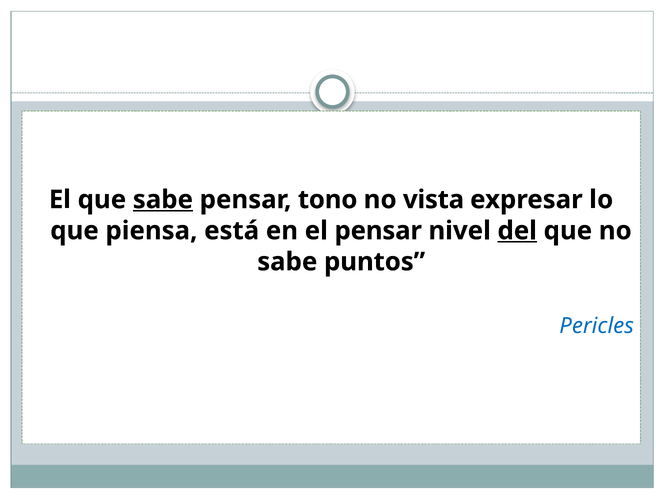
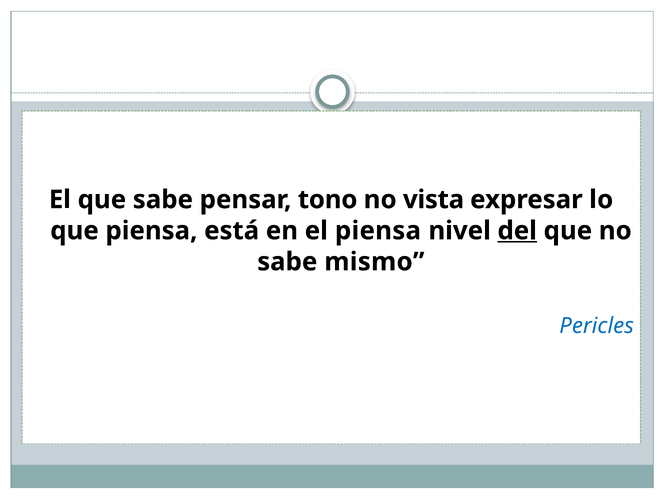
sabe underline: present -> none (163, 200)
el pensar: pensar -> piensa (378, 231)
puntos: puntos -> mismo (374, 262)
